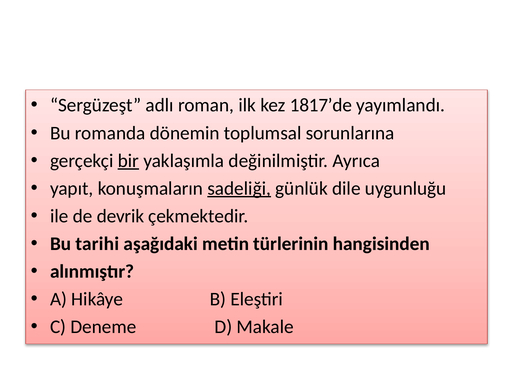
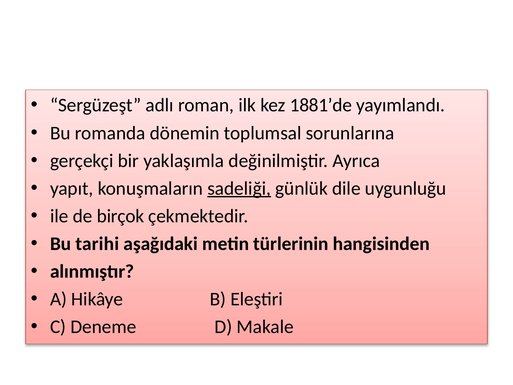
1817’de: 1817’de -> 1881’de (321, 105)
bir underline: present -> none (128, 161)
devrik: devrik -> birçok (120, 216)
